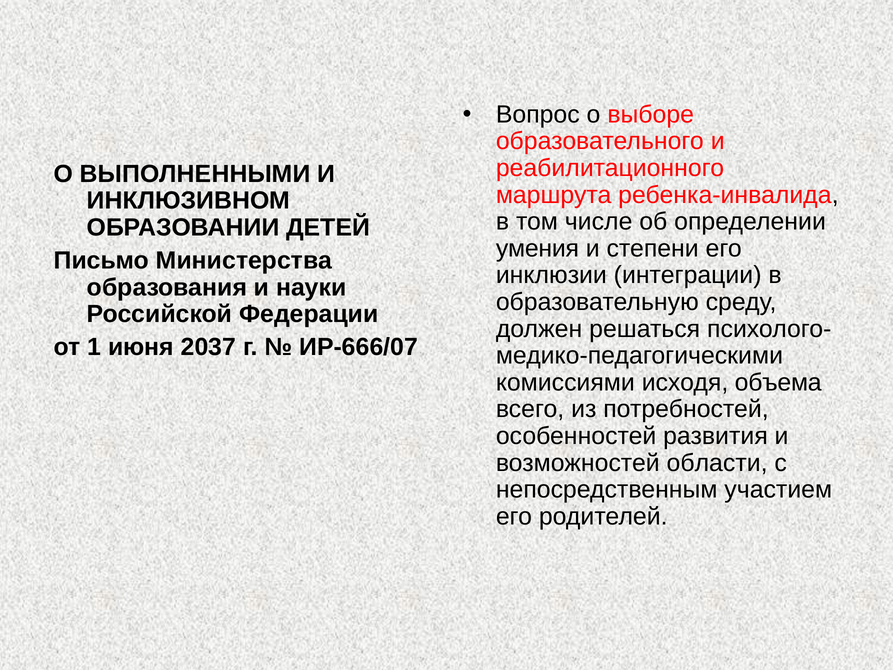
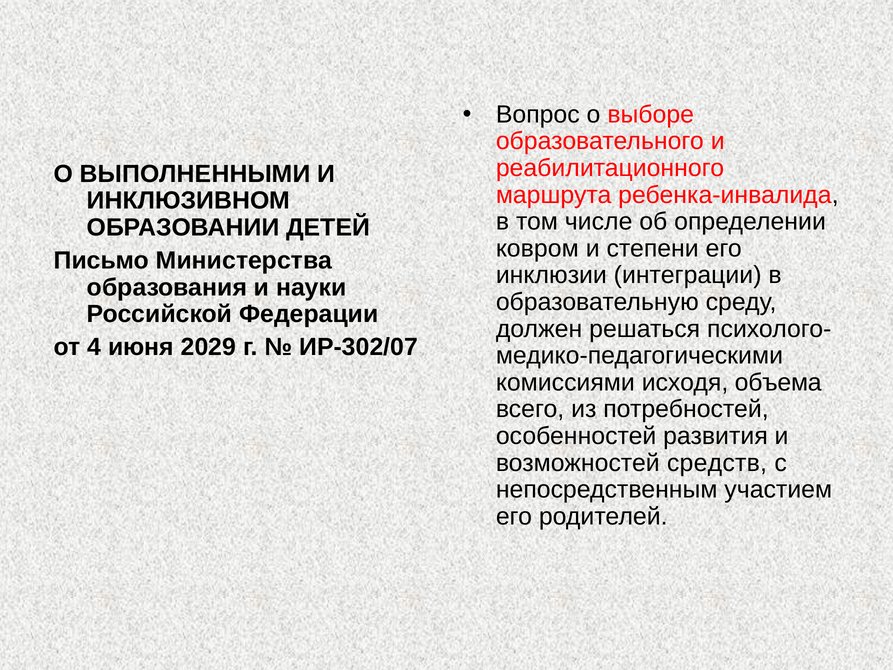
умения: умения -> ковром (537, 248)
1: 1 -> 4 (94, 347)
2037: 2037 -> 2029 (208, 347)
ИР-666/07: ИР-666/07 -> ИР-302/07 (359, 347)
области: области -> средств (717, 463)
